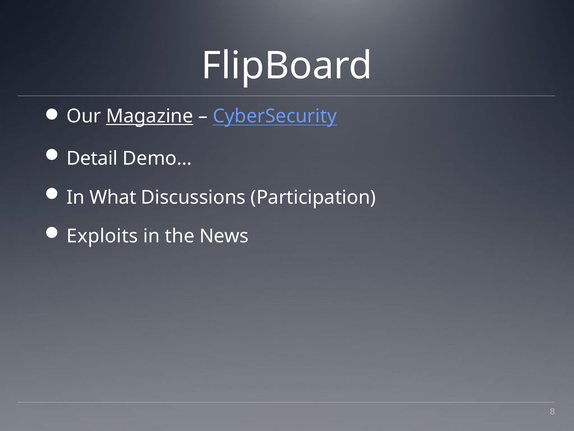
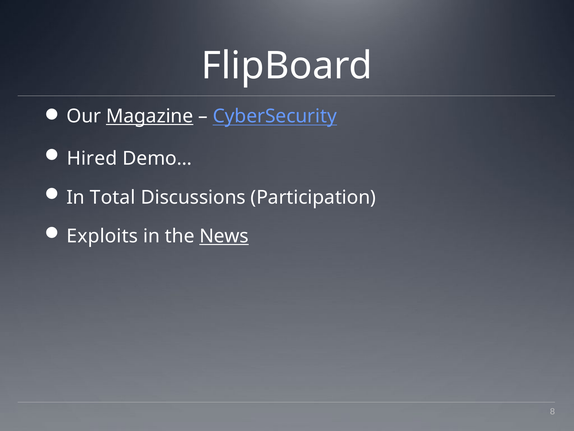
Detail: Detail -> Hired (92, 158)
What: What -> Total (113, 197)
News underline: none -> present (224, 236)
